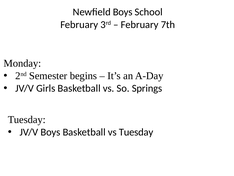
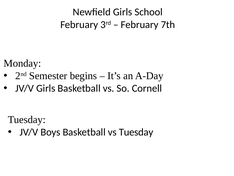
Newfield Boys: Boys -> Girls (123, 12)
Springs: Springs -> Cornell (147, 88)
